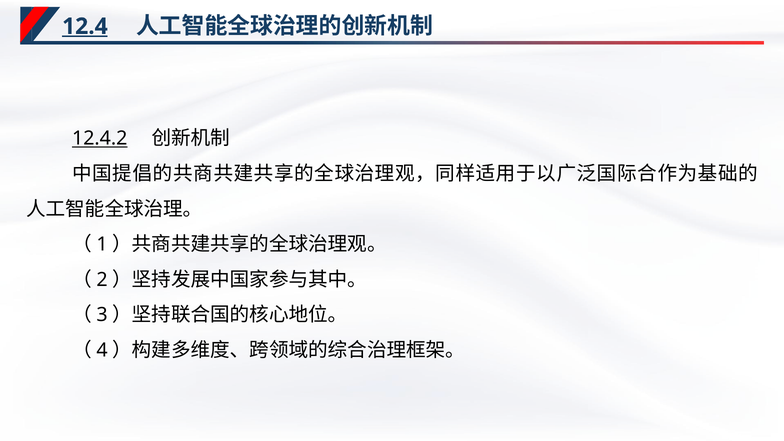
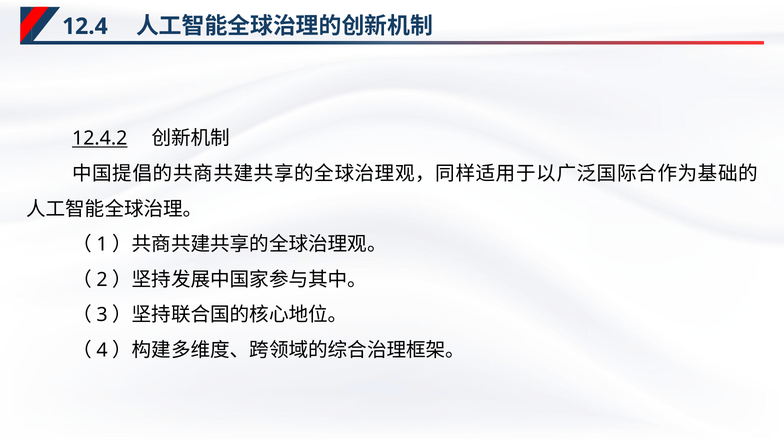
12.4 underline: present -> none (85, 26)
